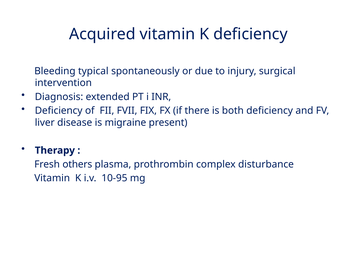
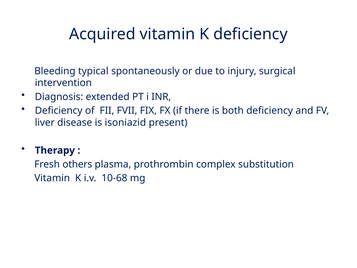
migraine: migraine -> isoniazid (125, 122)
disturbance: disturbance -> substitution (266, 164)
10-95: 10-95 -> 10-68 (114, 178)
